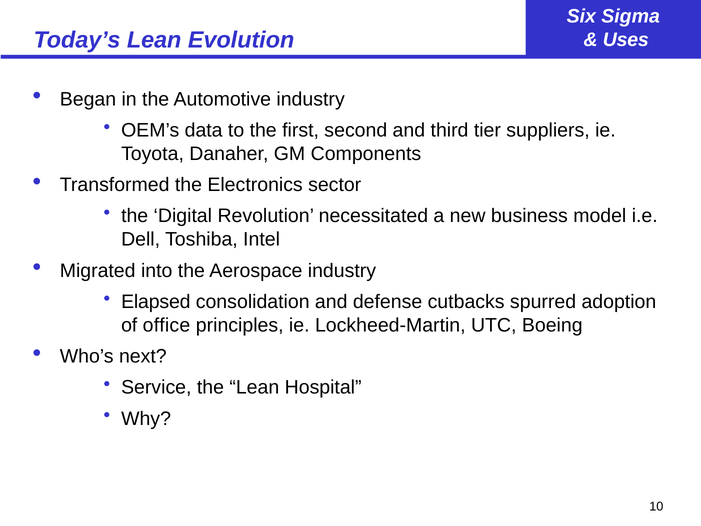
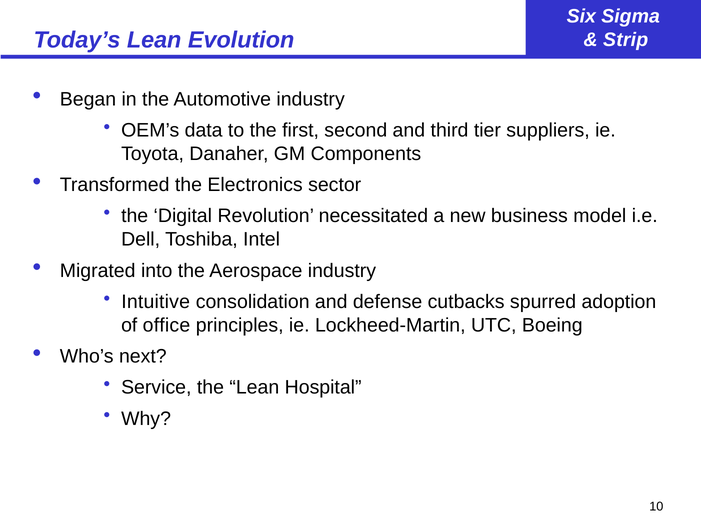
Uses: Uses -> Strip (626, 40)
Elapsed: Elapsed -> Intuitive (156, 302)
